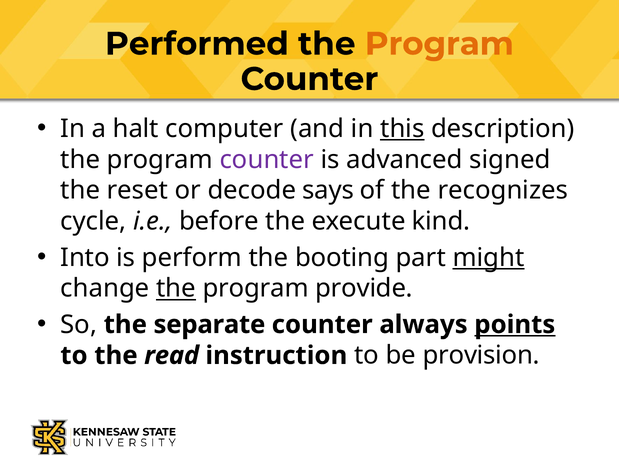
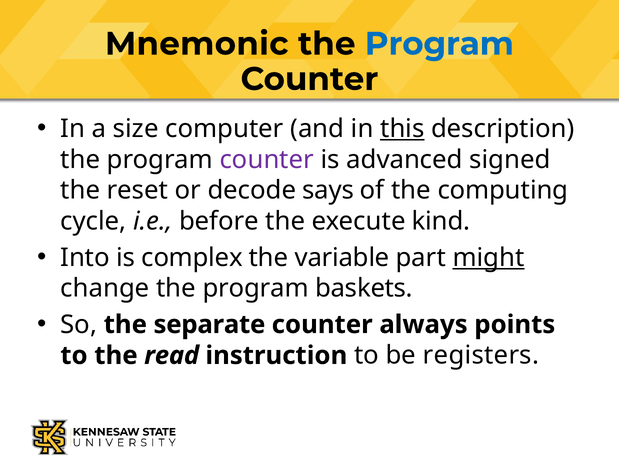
Performed: Performed -> Mnemonic (197, 44)
Program colour: orange -> blue (439, 44)
halt: halt -> size (136, 129)
recognizes: recognizes -> computing (503, 191)
perform: perform -> complex (192, 258)
booting: booting -> variable (342, 258)
the underline: present -> none (176, 289)
provide: provide -> baskets (364, 289)
points underline: present -> none (515, 325)
provision: provision -> registers (481, 356)
